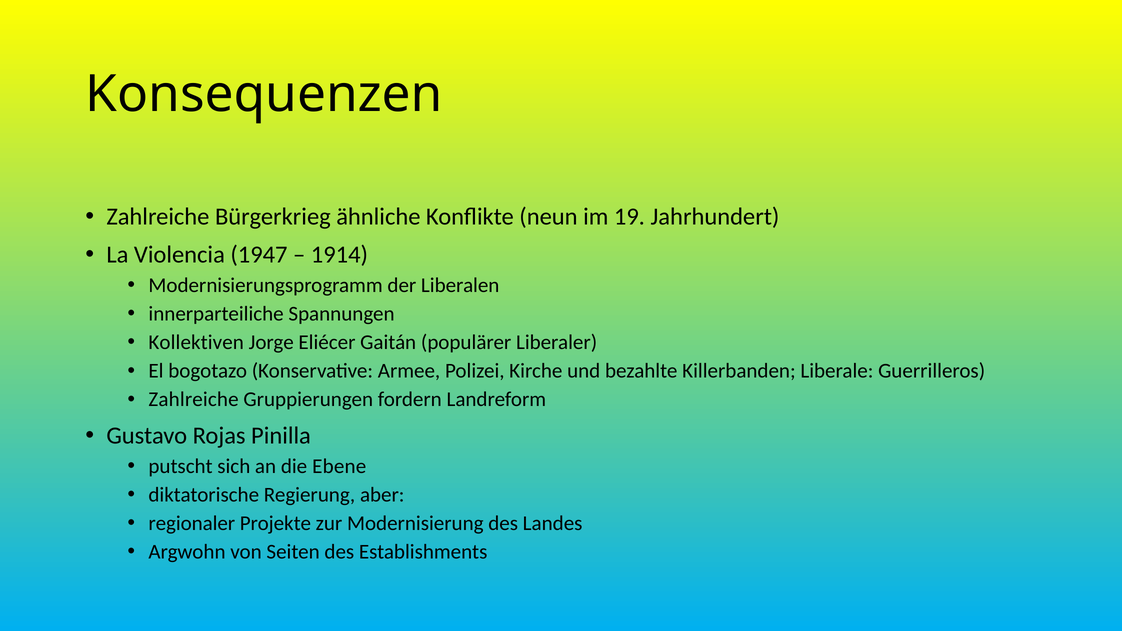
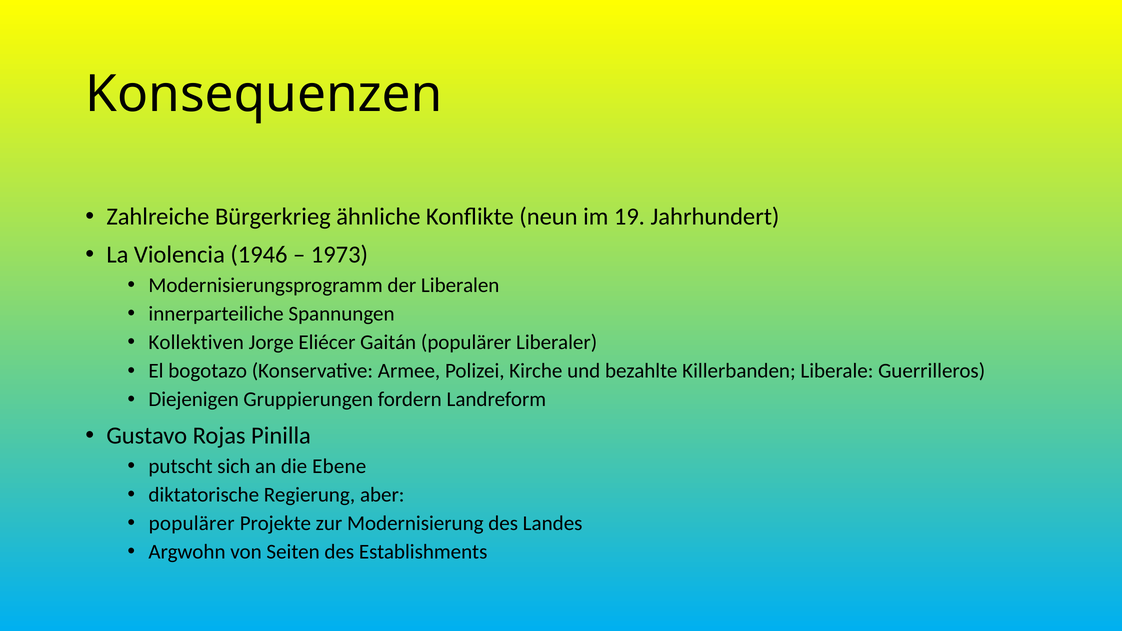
1947: 1947 -> 1946 (259, 255)
1914: 1914 -> 1973 (339, 255)
Zahlreiche: Zahlreiche -> Diejenigen (194, 399)
regionaler: regionaler -> populärer (192, 523)
